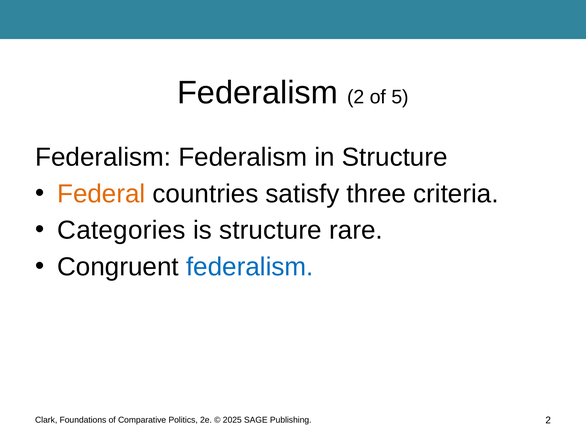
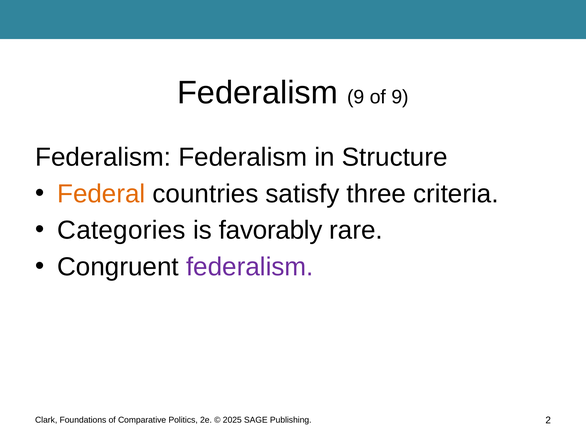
Federalism 2: 2 -> 9 (356, 97)
of 5: 5 -> 9 (400, 97)
is structure: structure -> favorably (271, 230)
federalism colour: blue -> purple (250, 267)
